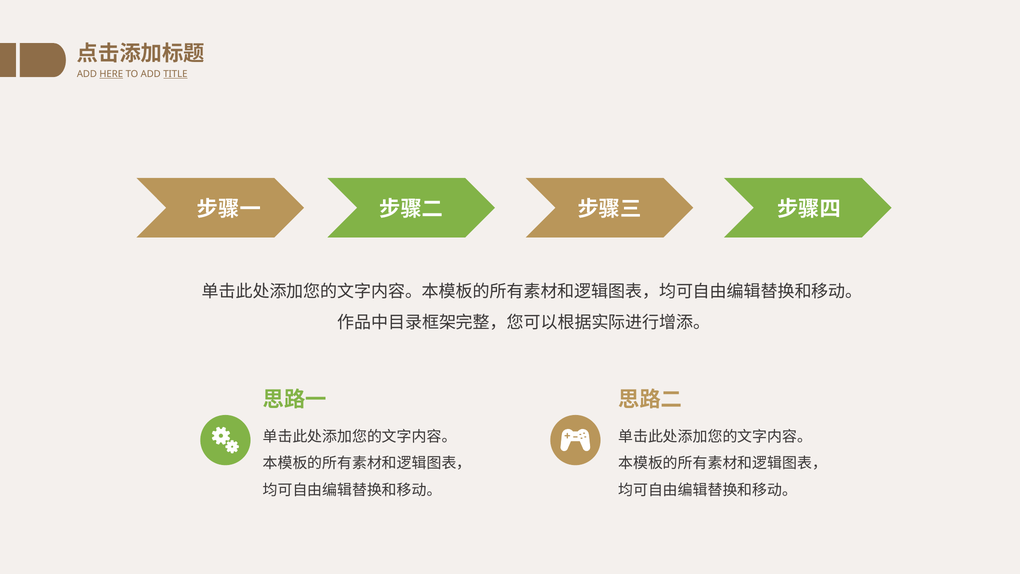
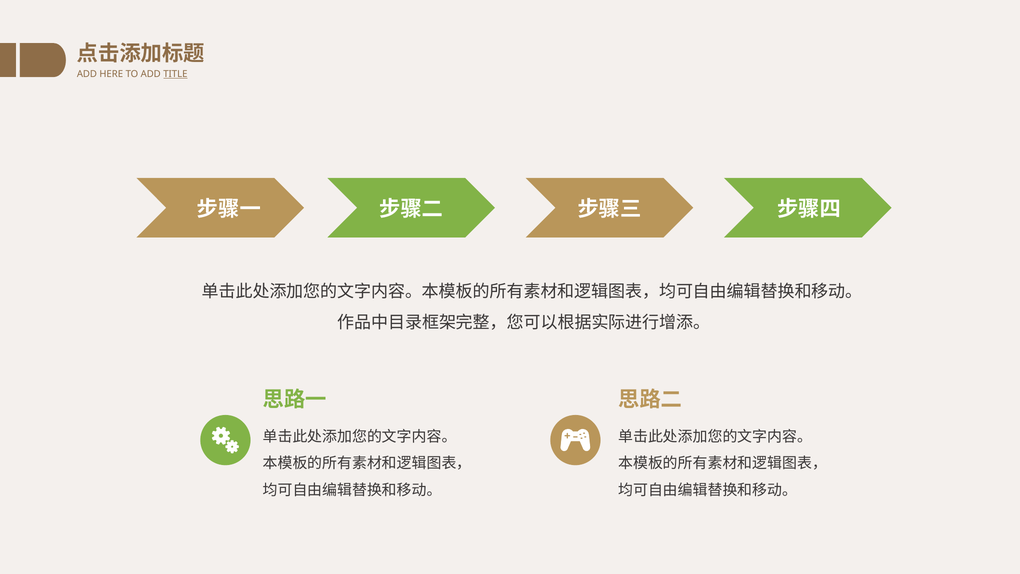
HERE underline: present -> none (111, 74)
